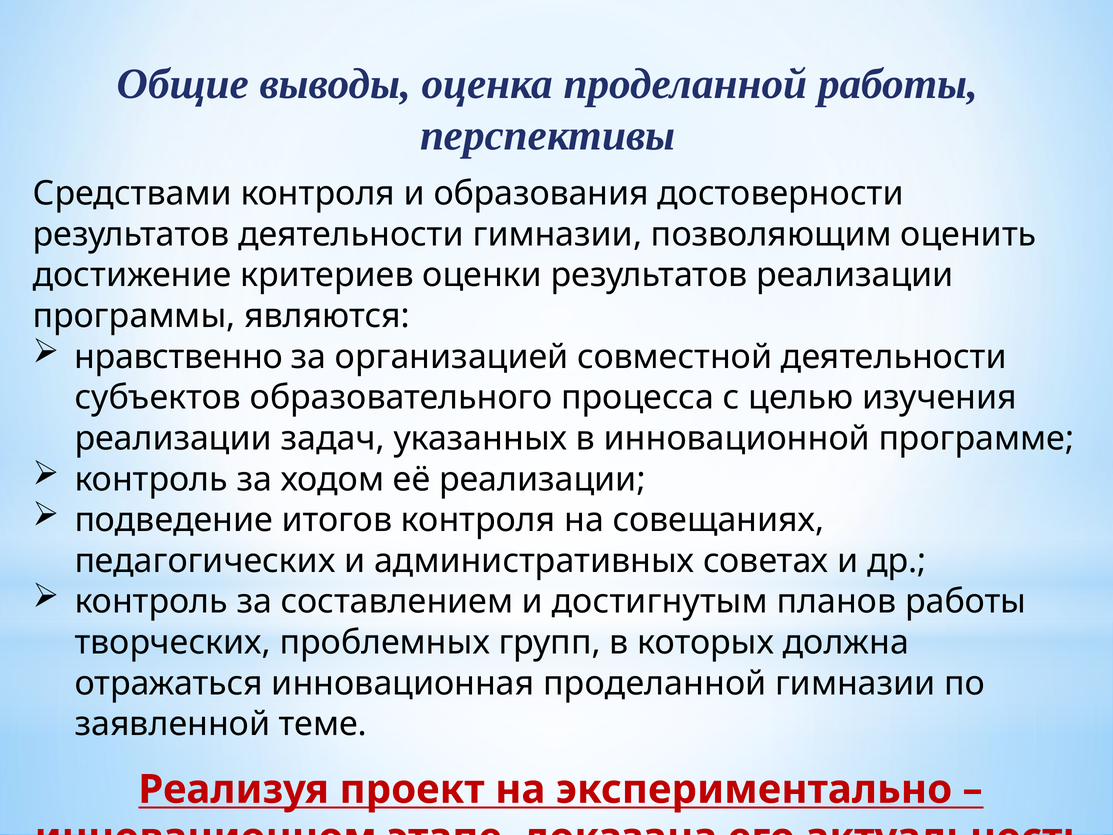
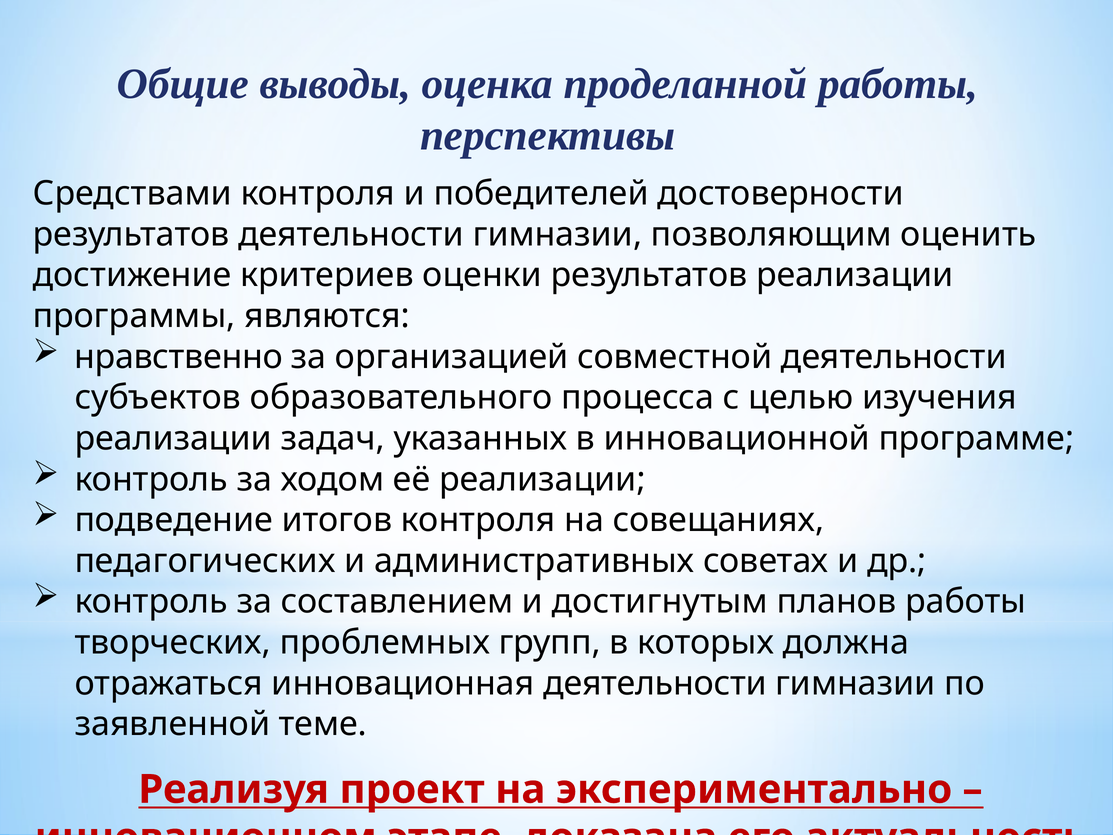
образования: образования -> победителей (541, 194)
инновационная проделанной: проделанной -> деятельности (655, 683)
